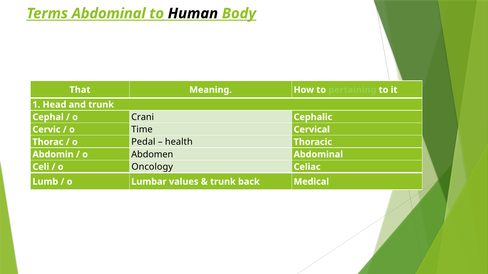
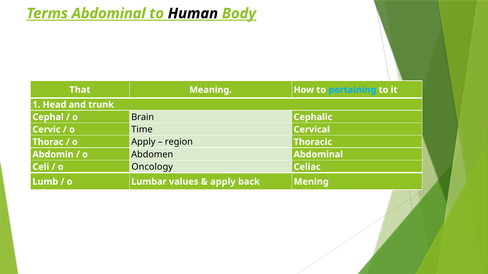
pertaining colour: light green -> light blue (352, 90)
Crani: Crani -> Brain (143, 117)
Pedal: Pedal -> Apply (143, 142)
health: health -> region (179, 142)
trunk: trunk -> apply (223, 182)
Medical: Medical -> Mening (311, 182)
